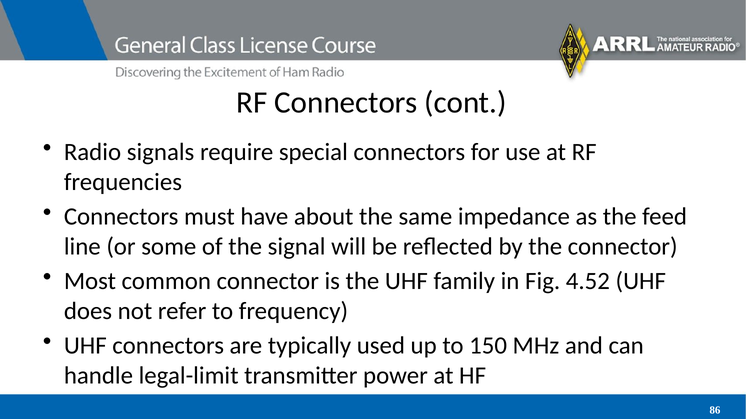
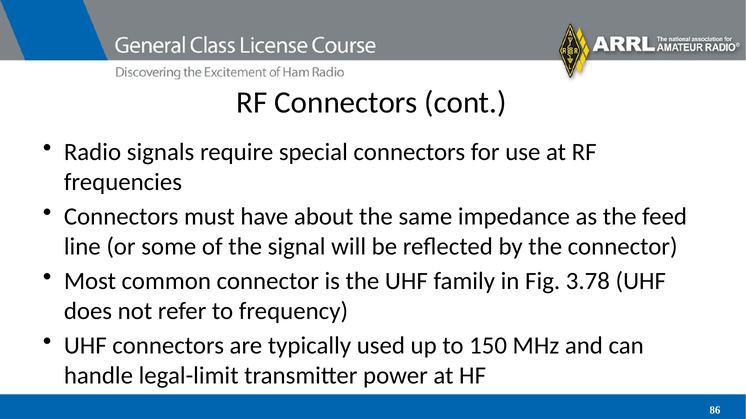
4.52: 4.52 -> 3.78 (588, 282)
